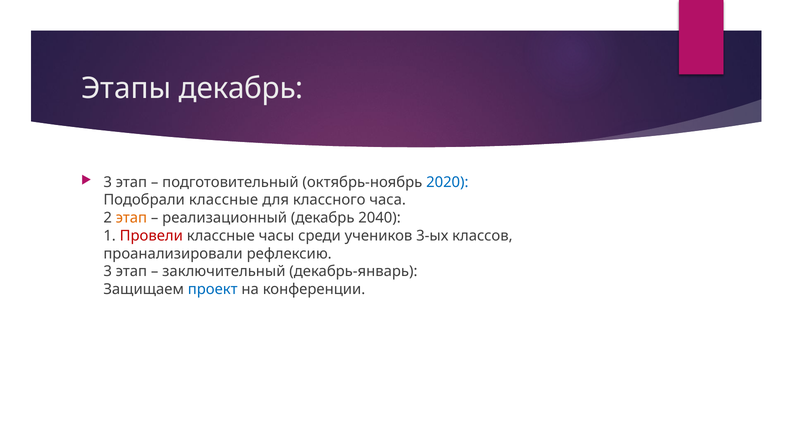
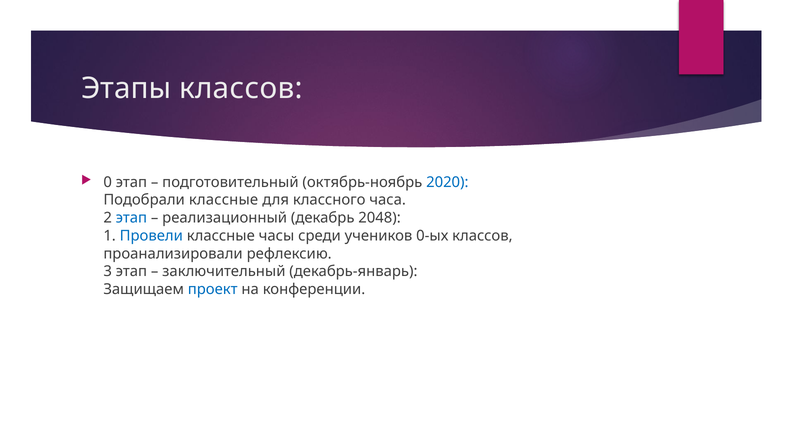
Этапы декабрь: декабрь -> классов (241, 88)
3: 3 -> 0 (108, 182)
этап colour: orange -> blue (131, 218)
2040: 2040 -> 2048 (380, 218)
Провели colour: red -> blue (151, 236)
3-ых: 3-ых -> 0-ых (432, 236)
